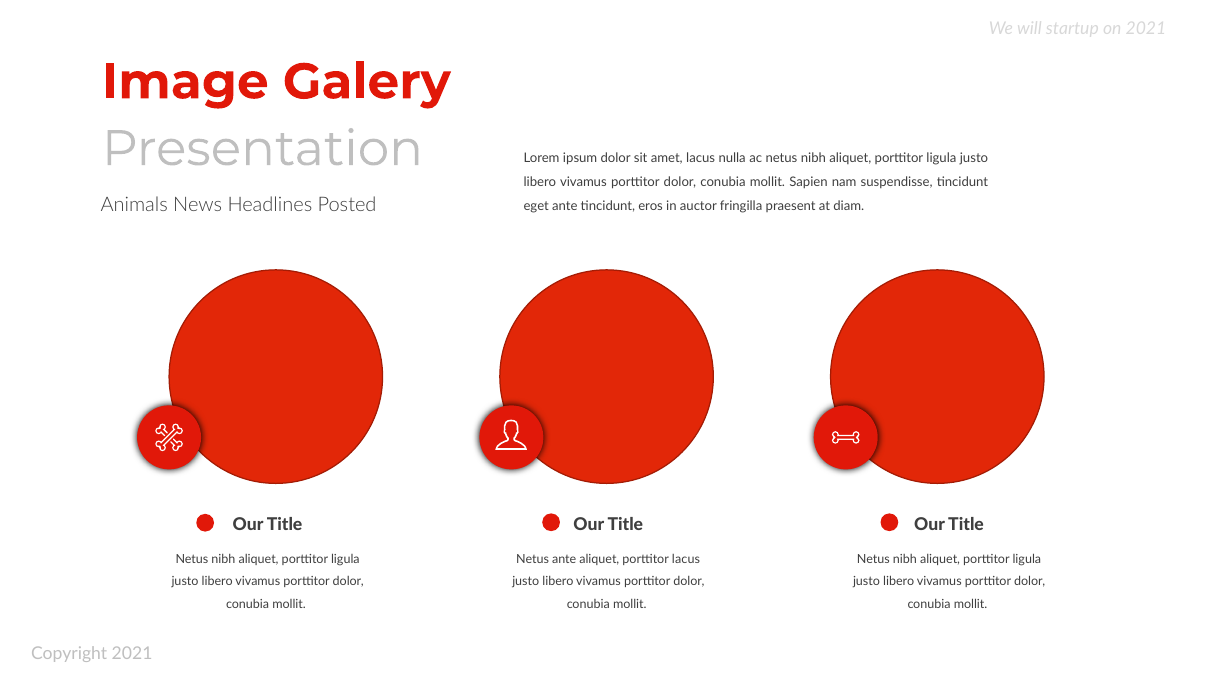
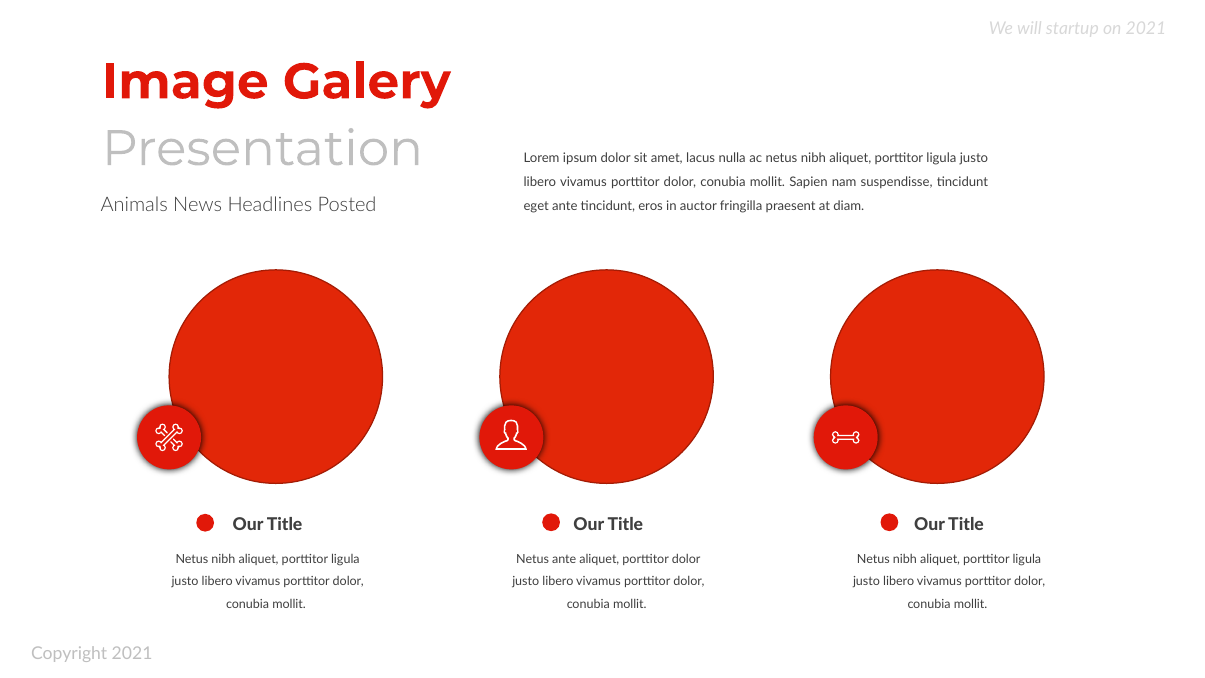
aliquet porttitor lacus: lacus -> dolor (686, 559)
